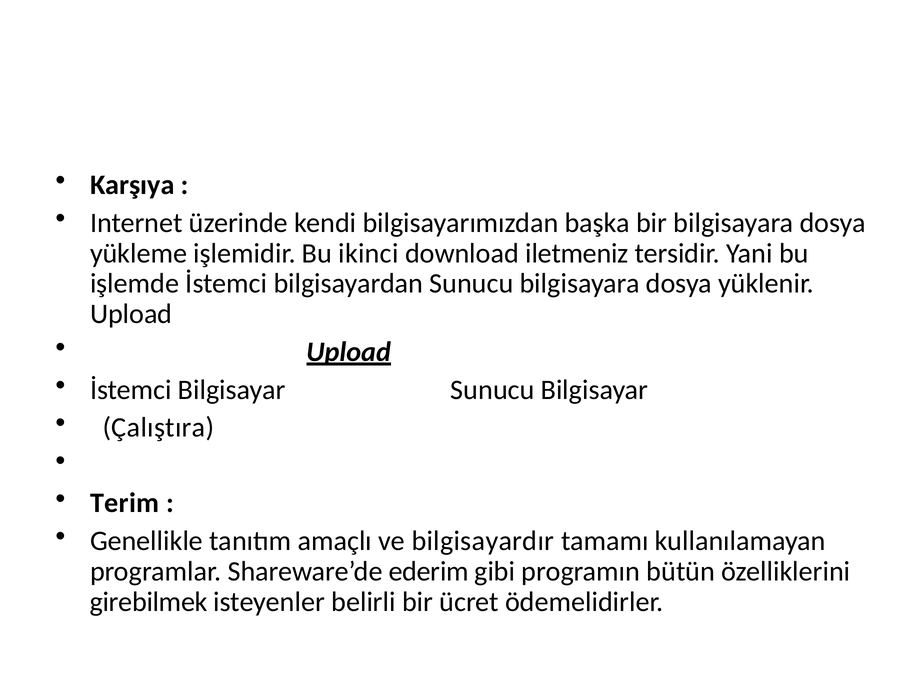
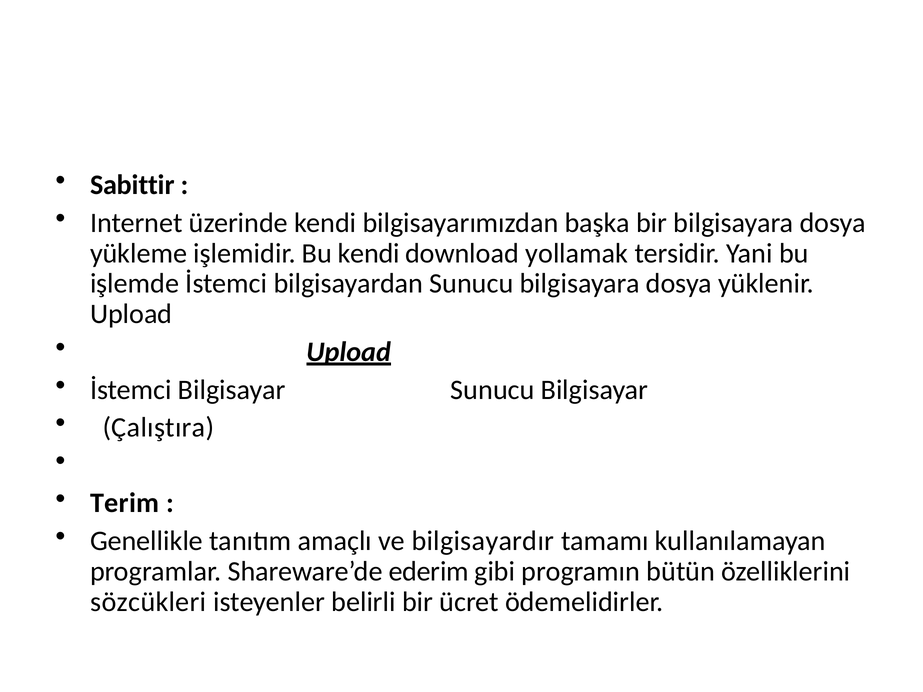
Karşıya: Karşıya -> Sabittir (132, 185)
Bu ikinci: ikinci -> kendi (369, 253)
iletmeniz: iletmeniz -> yollamak (577, 253)
girebilmek: girebilmek -> sözcükleri (148, 602)
